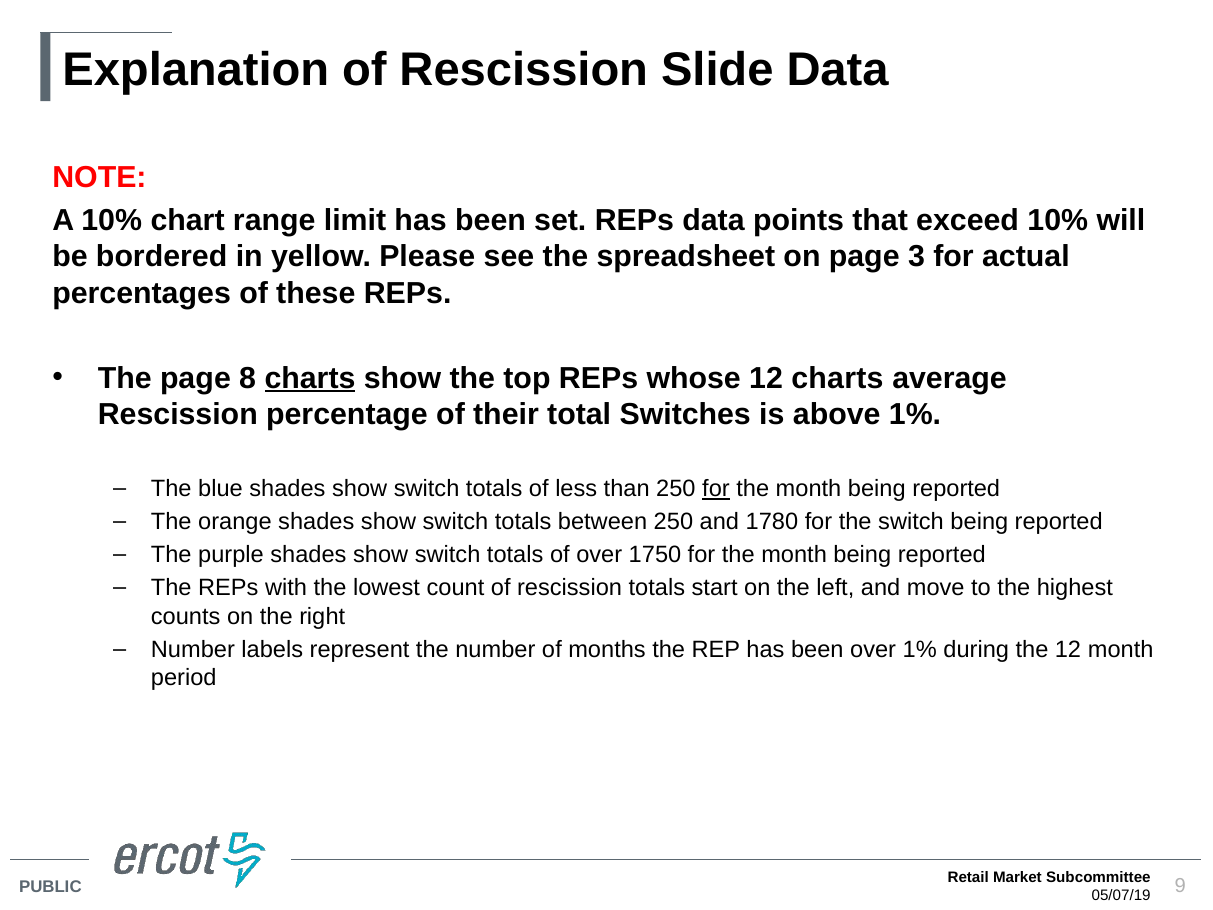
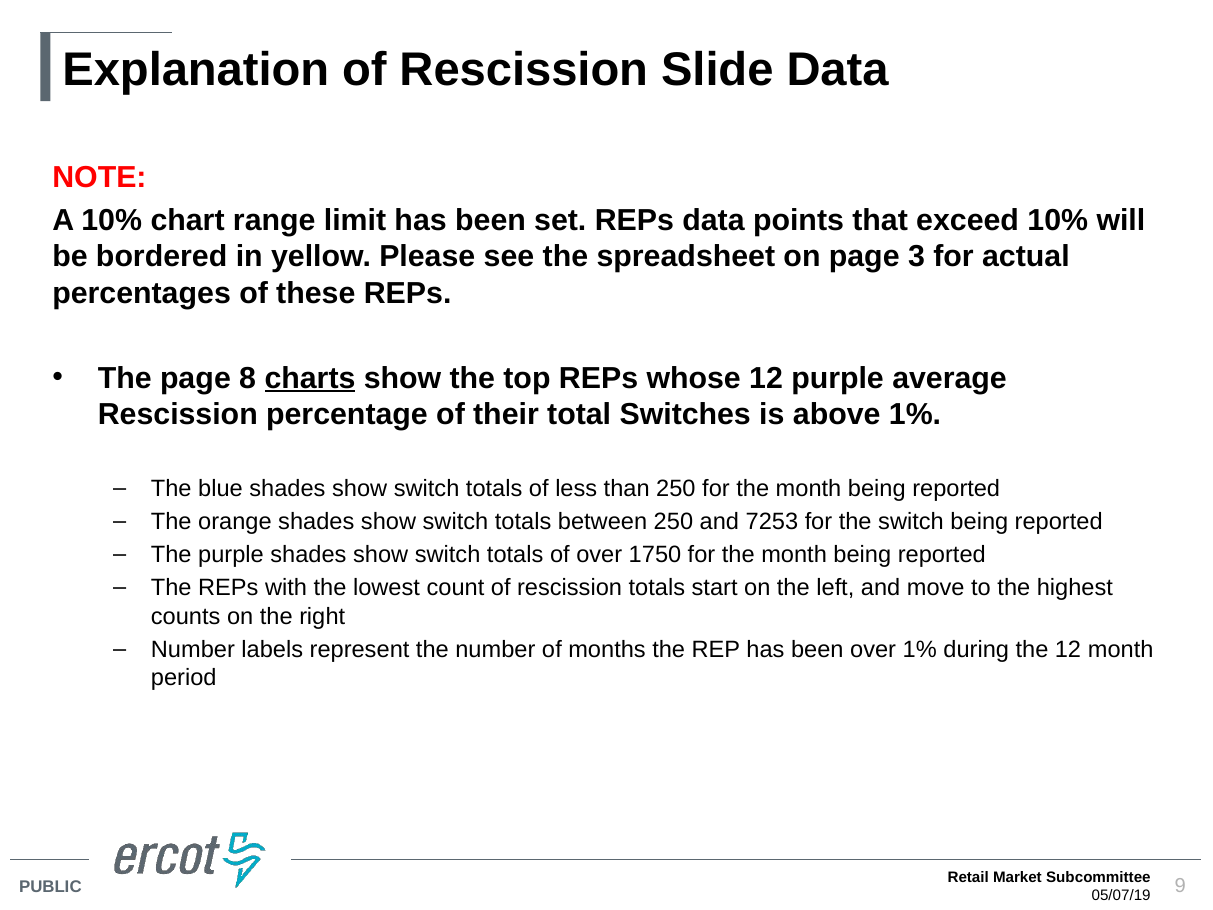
12 charts: charts -> purple (838, 378)
for underline: present -> none (716, 489)
1780: 1780 -> 7253 (772, 522)
